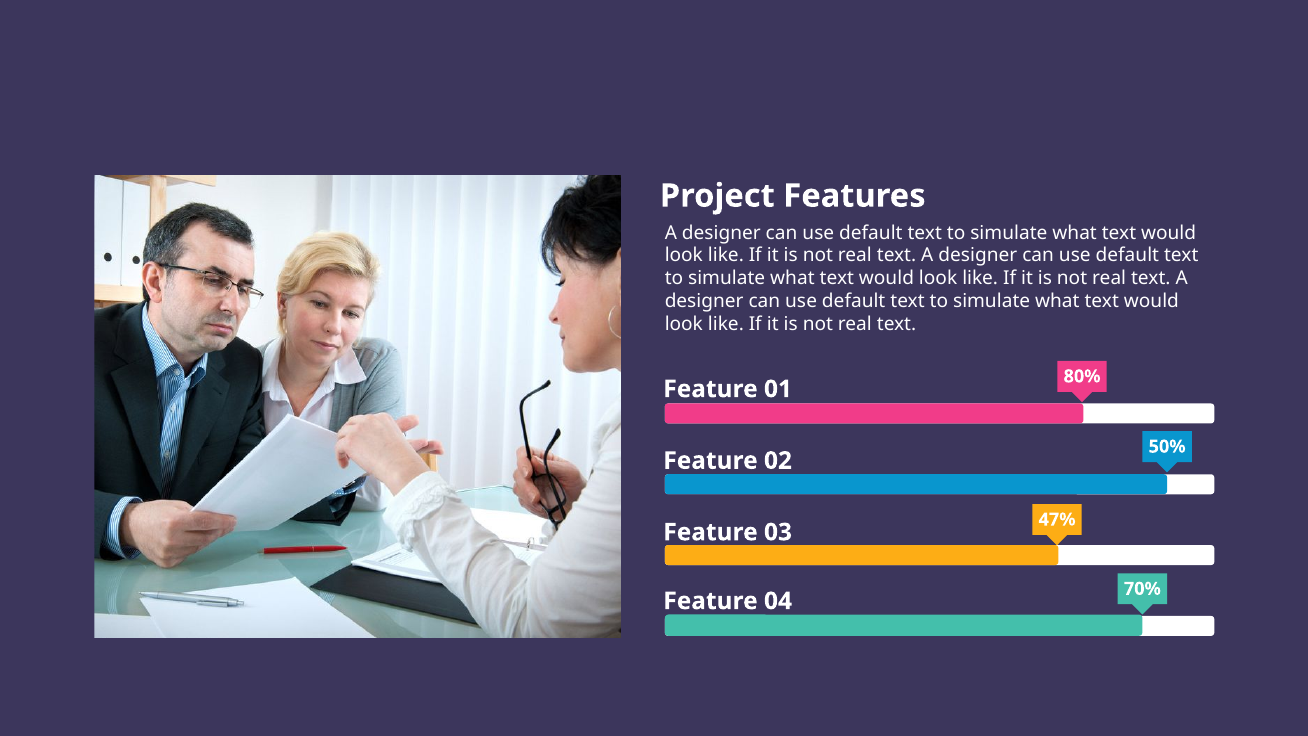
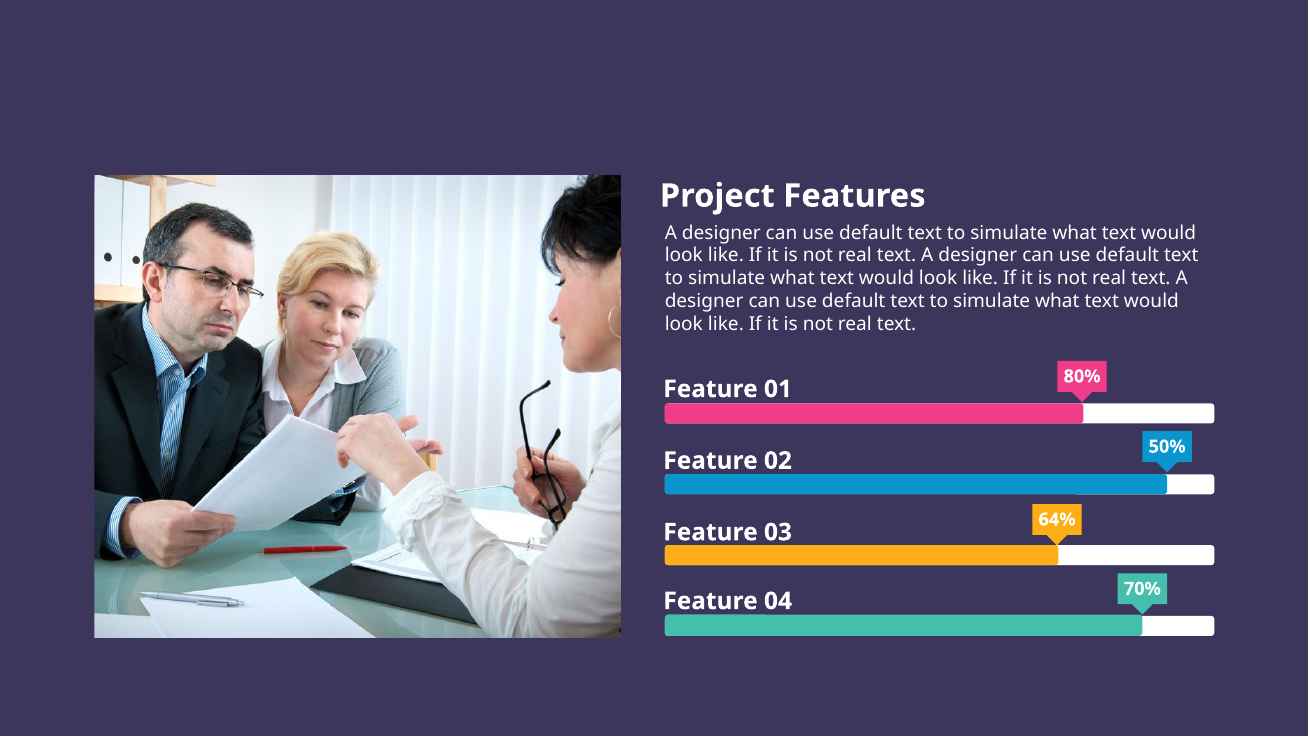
47%: 47% -> 64% (1057, 519)
